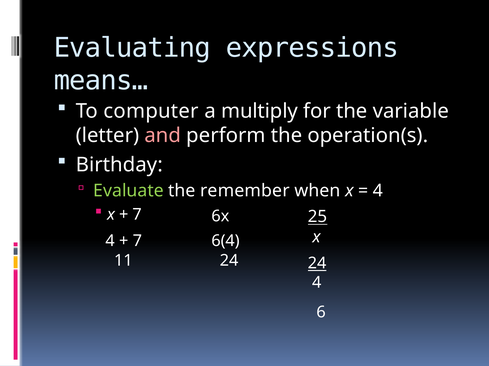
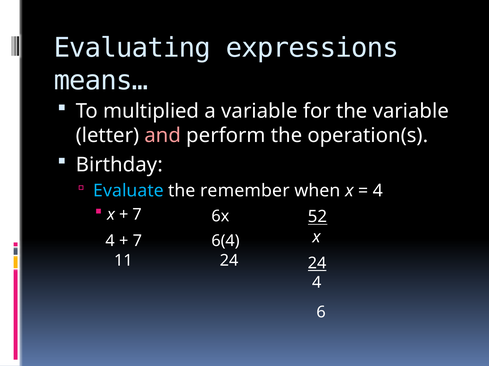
computer: computer -> multiplied (151, 111)
a multiply: multiply -> variable (259, 111)
Evaluate colour: light green -> light blue (129, 191)
25: 25 -> 52 (318, 217)
